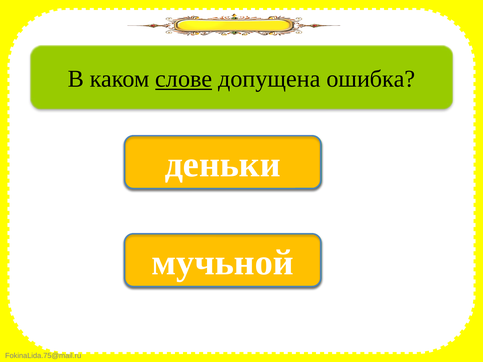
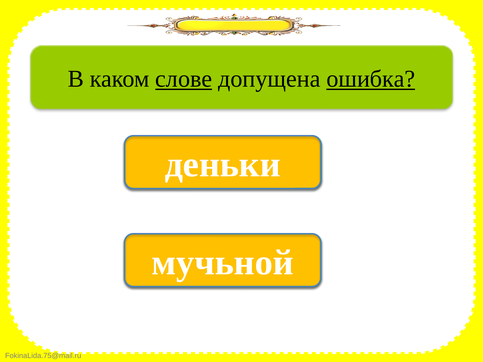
ошибка underline: none -> present (371, 79)
